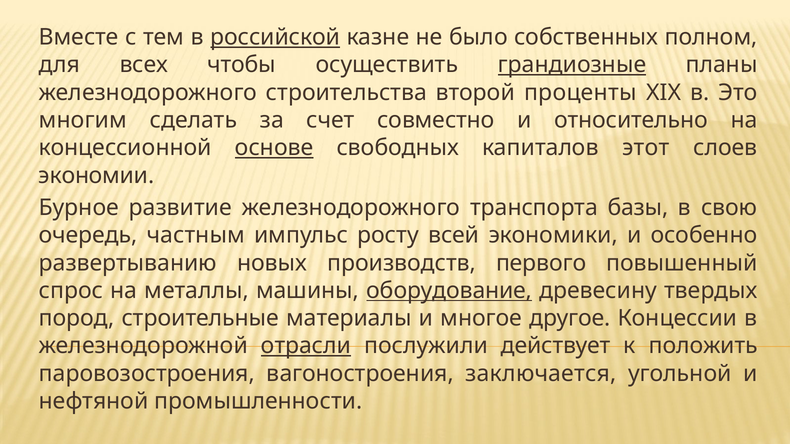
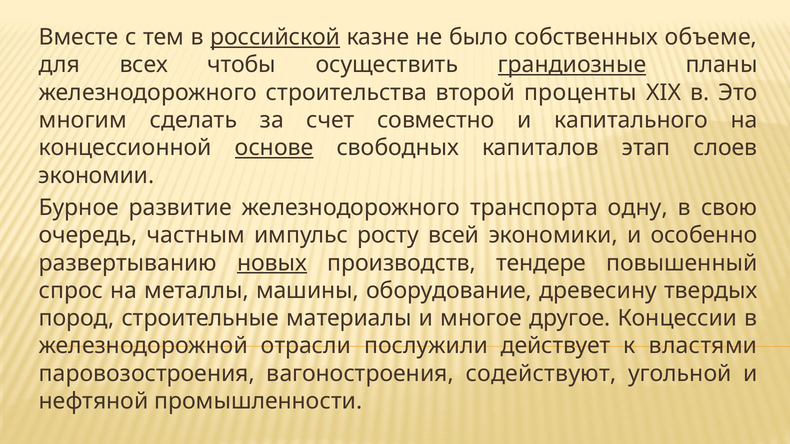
полном: полном -> объеме (711, 37)
относительно: относительно -> капитального (631, 120)
этот: этот -> этап (646, 148)
базы: базы -> одну (638, 208)
новых underline: none -> present (272, 263)
первого: первого -> тендере (541, 263)
оборудование underline: present -> none (449, 291)
отрасли underline: present -> none (306, 346)
положить: положить -> властями (703, 346)
заключается: заключается -> содействуют (541, 374)
